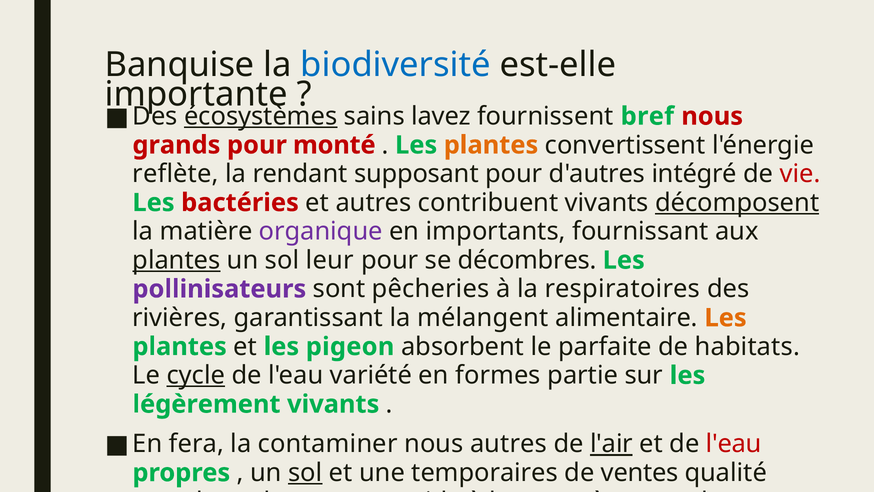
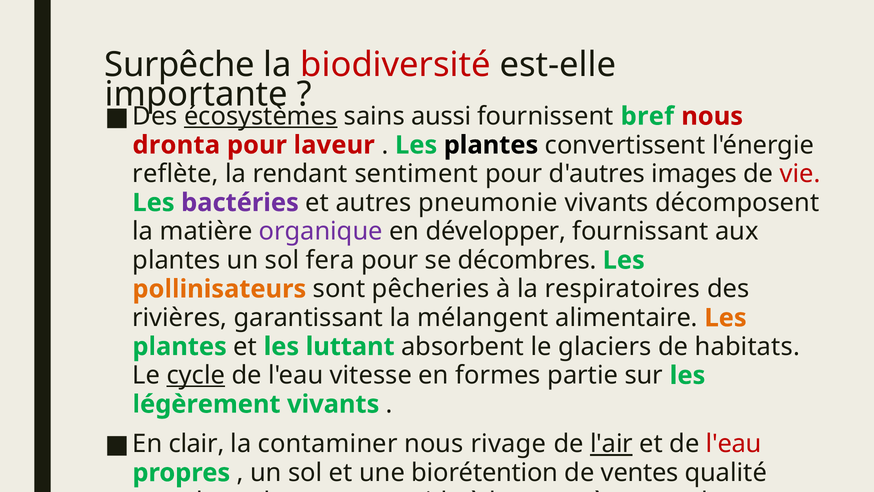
Banquise: Banquise -> Surpêche (180, 65)
biodiversité colour: blue -> red (396, 65)
lavez: lavez -> aussi (441, 116)
grands: grands -> dronta (176, 145)
monté: monté -> laveur (334, 145)
plantes colour: orange -> black (491, 145)
supposant: supposant -> sentiment (416, 174)
intégré: intégré -> images (694, 174)
bactéries colour: red -> purple (240, 203)
contribuent: contribuent -> pneumonie (488, 203)
décomposent underline: present -> none (737, 203)
importants: importants -> développer (496, 231)
plantes underline: present -> none (176, 260)
leur: leur -> fera (330, 260)
pollinisateurs colour: purple -> orange (219, 289)
pigeon: pigeon -> luttant (350, 346)
parfaite: parfaite -> glaciers (605, 346)
variété: variété -> vitesse (371, 375)
fera: fera -> clair (197, 444)
nous autres: autres -> rivage (508, 444)
sol underline: present -> none (305, 472)
temporaires: temporaires -> biorétention (485, 472)
